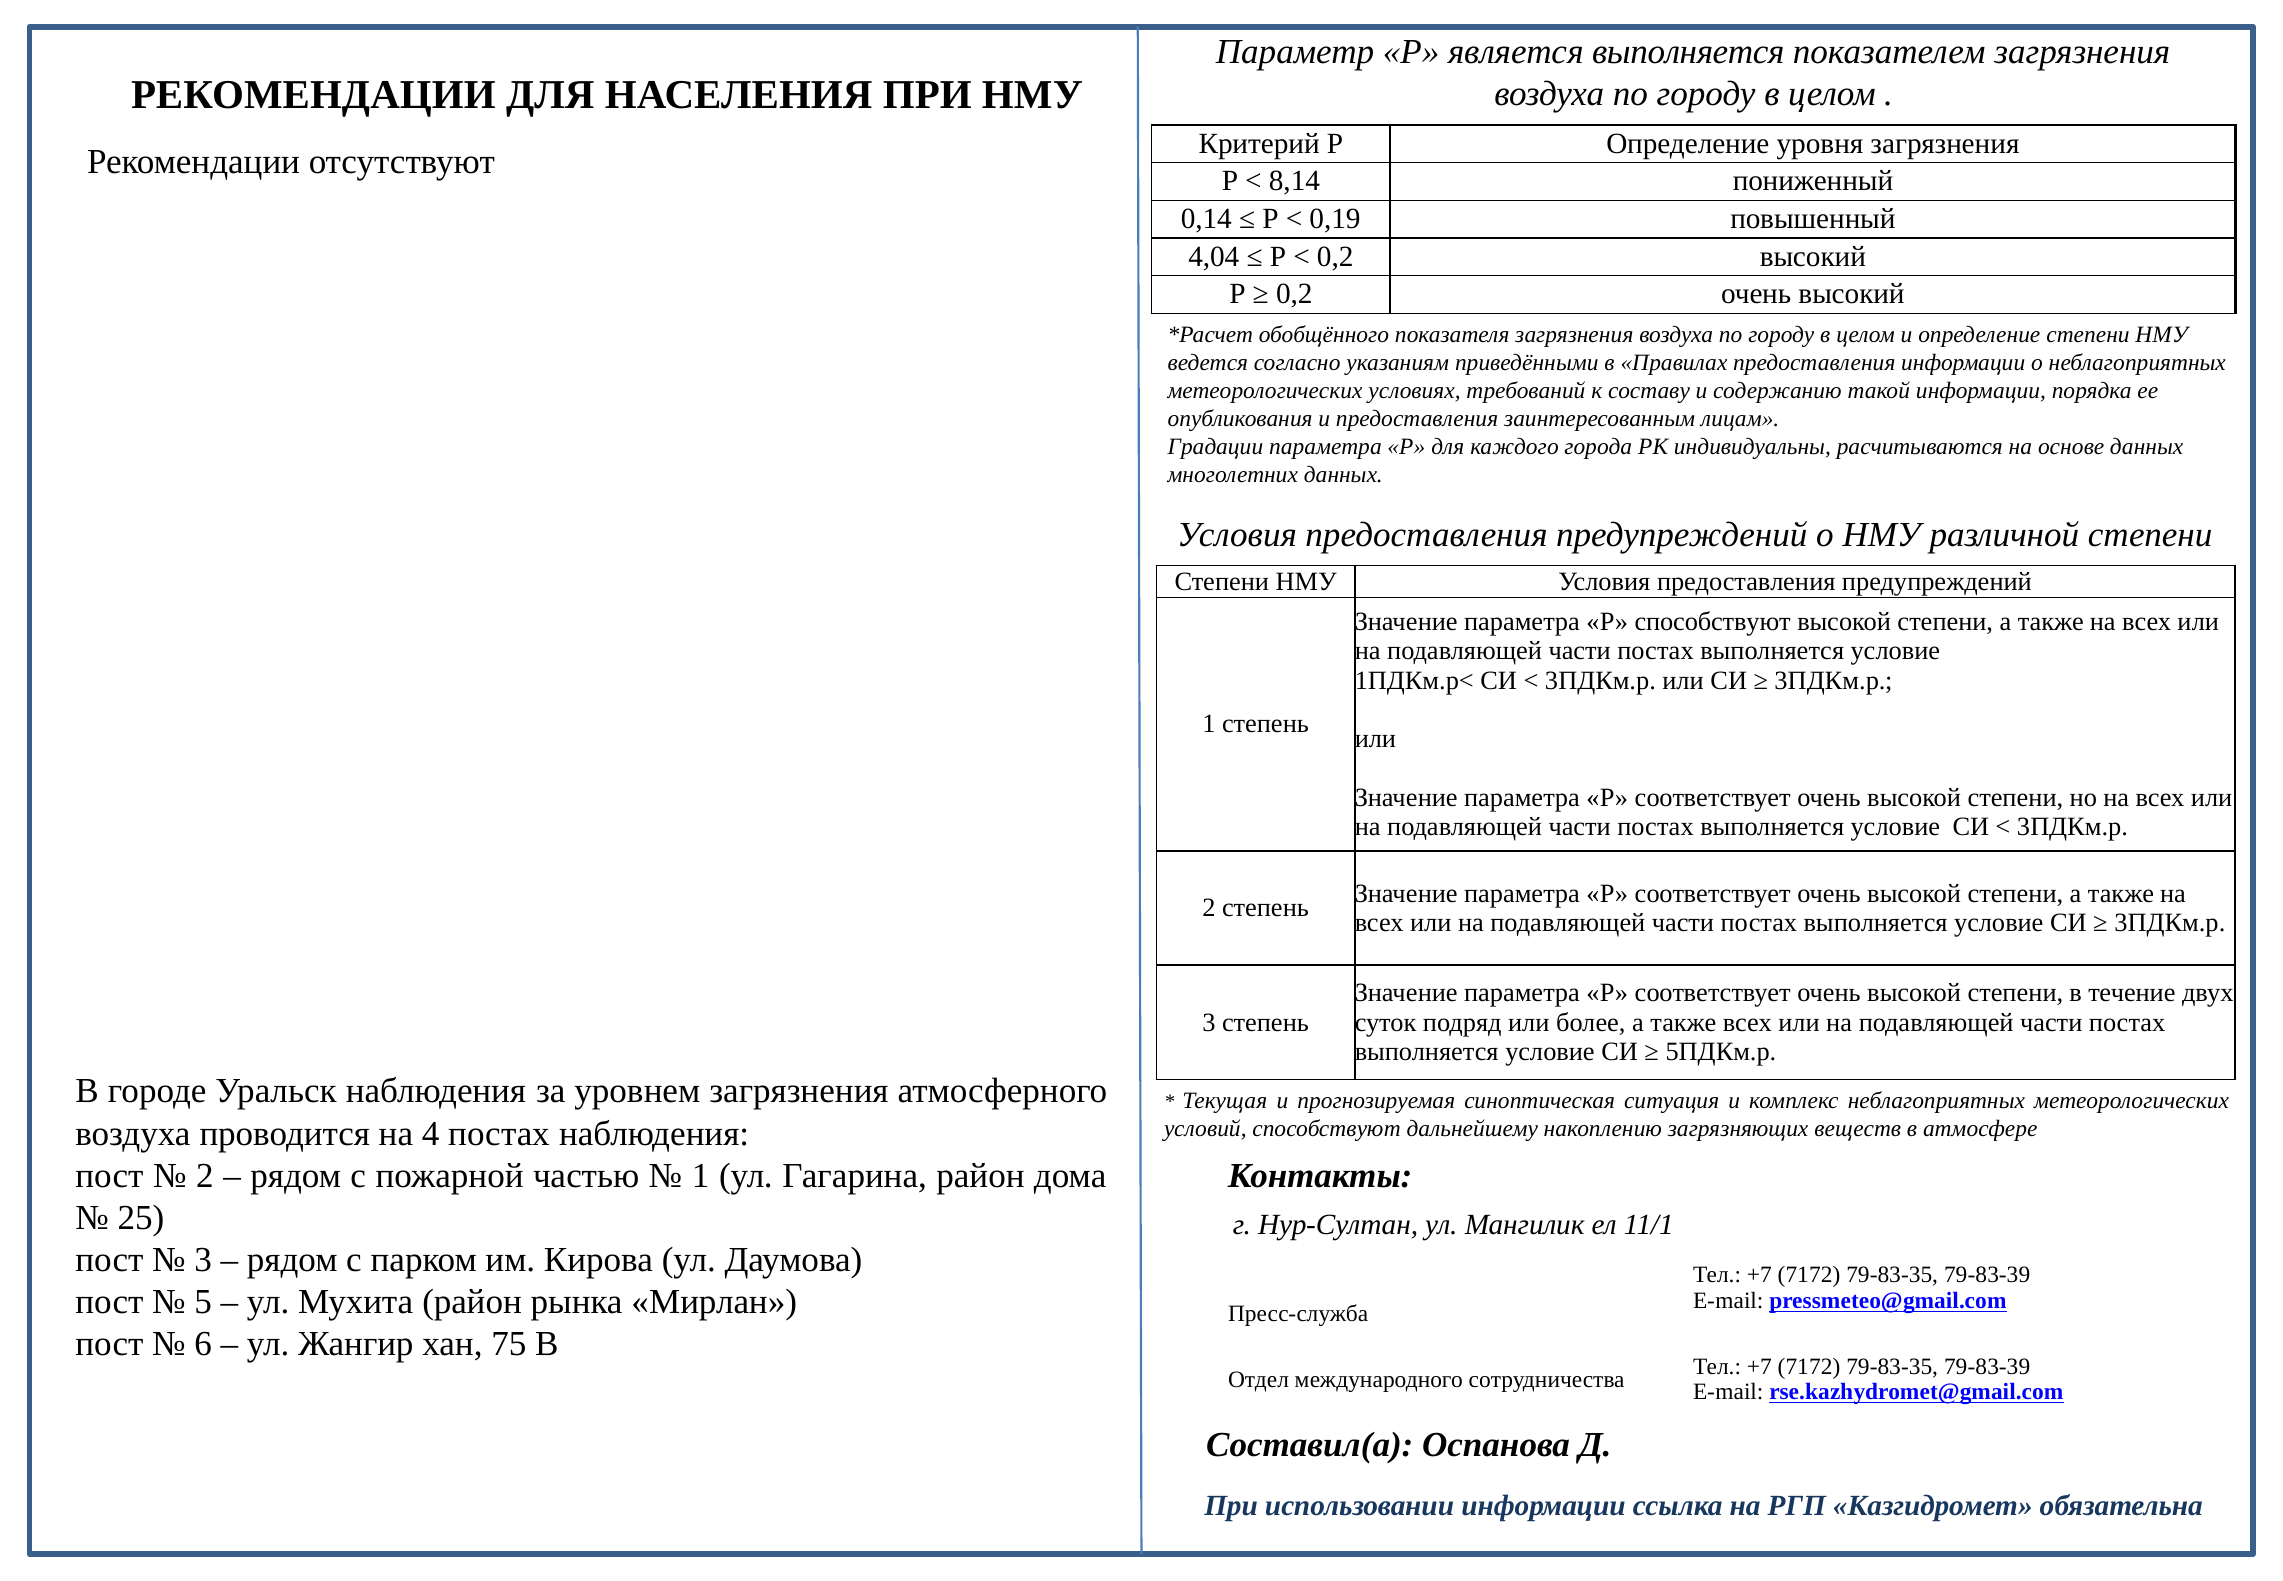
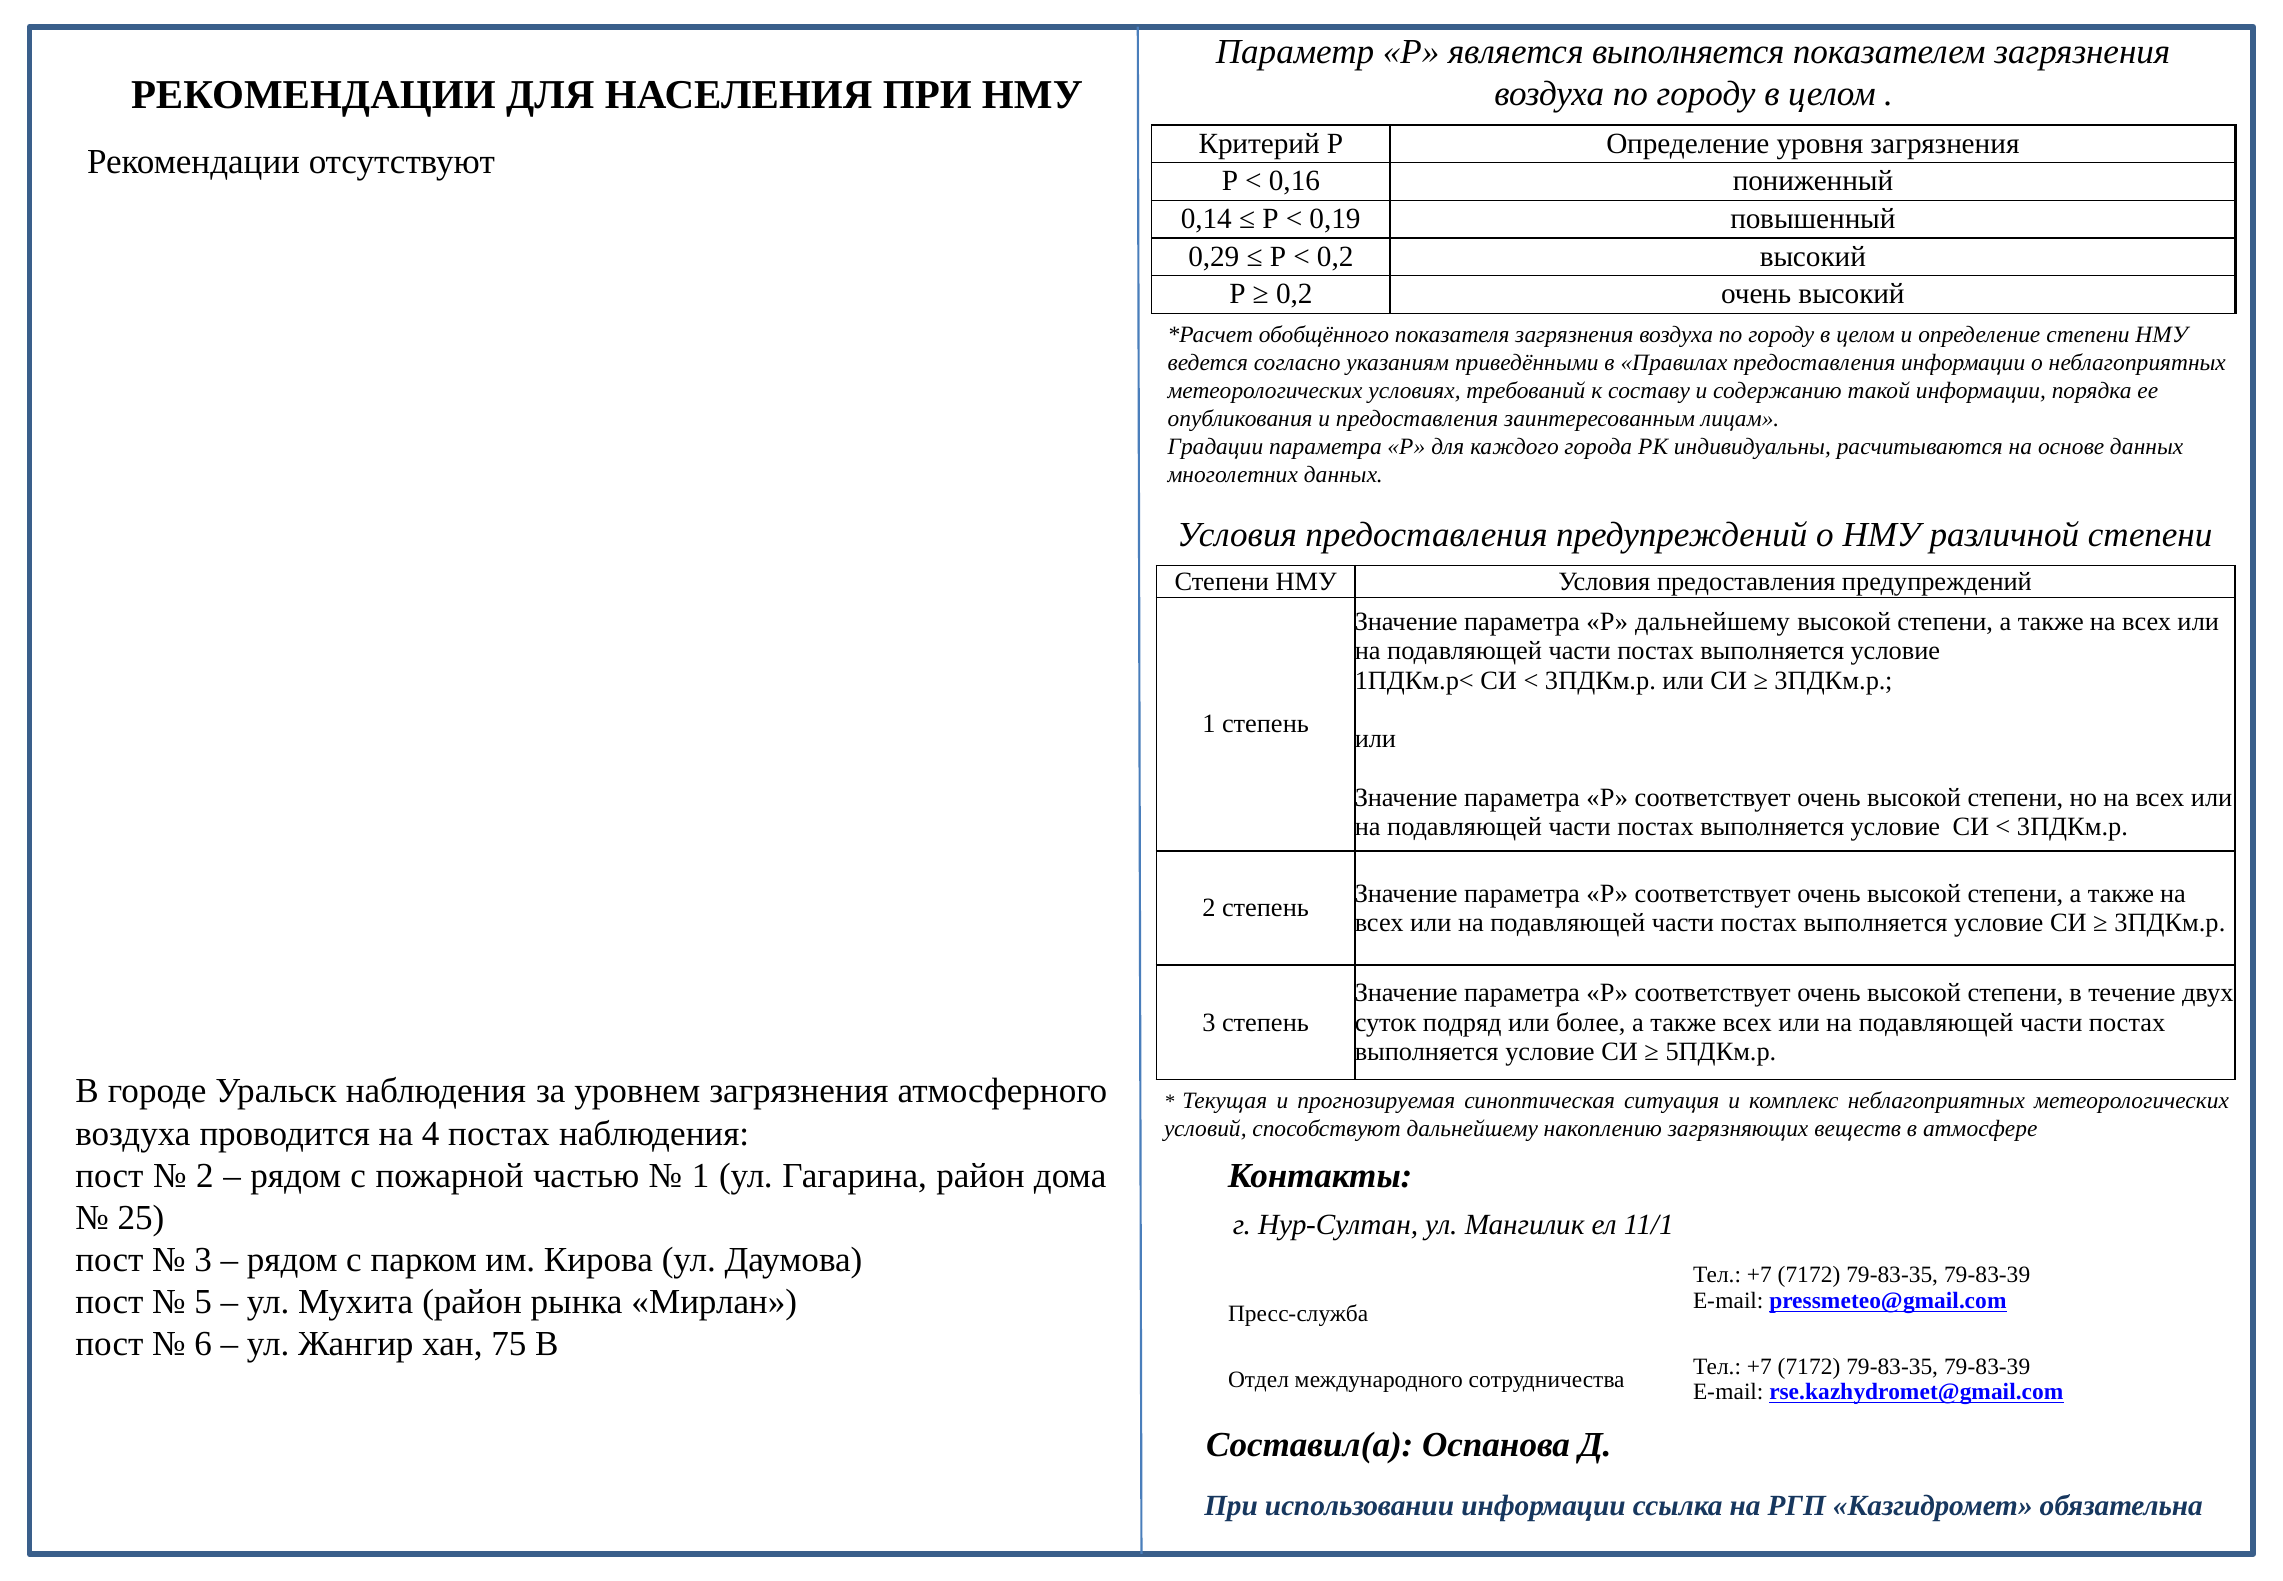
8,14: 8,14 -> 0,16 (1294, 181)
4,04: 4,04 -> 0,29 (1214, 256)
Р способствуют: способствуют -> дальнейшему (1712, 622)
